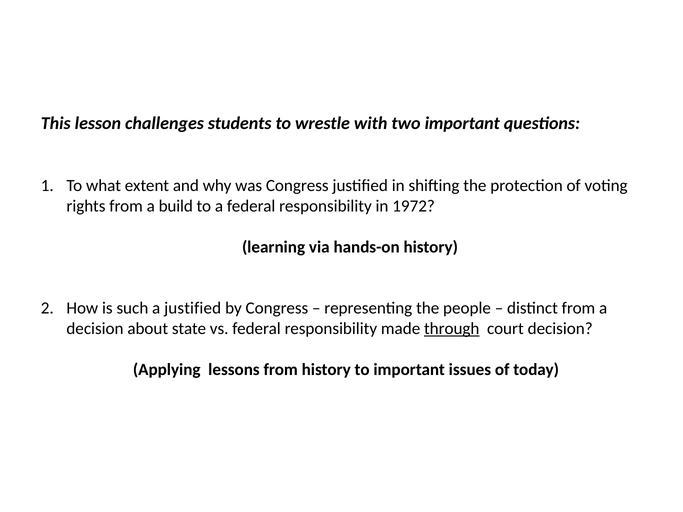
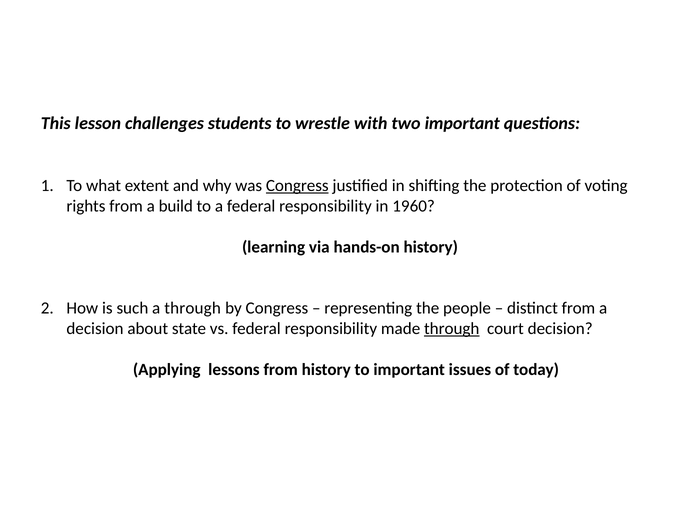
Congress underline: none -> present (297, 186)
1972: 1972 -> 1960 (414, 206)
a justified: justified -> through (193, 308)
